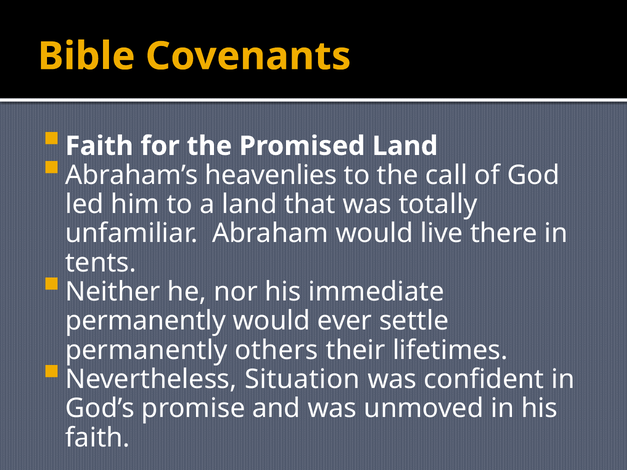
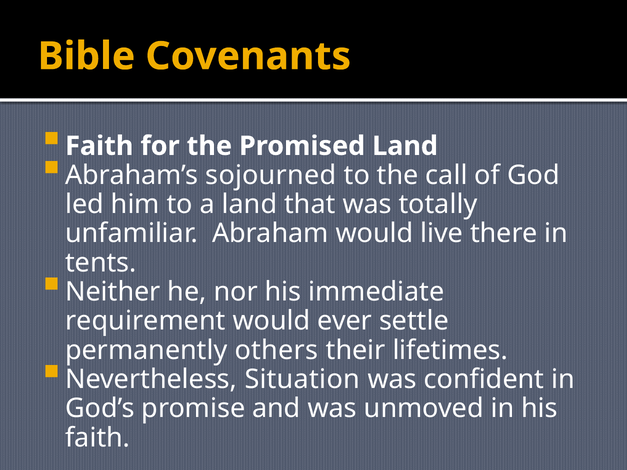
heavenlies: heavenlies -> sojourned (271, 175)
permanently: permanently -> requirement (145, 321)
